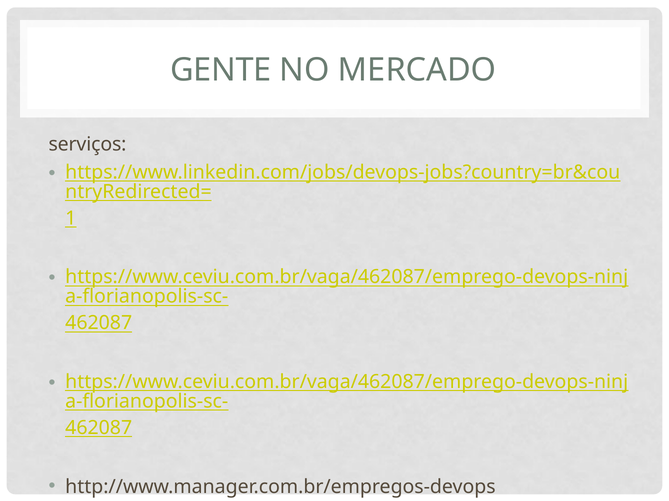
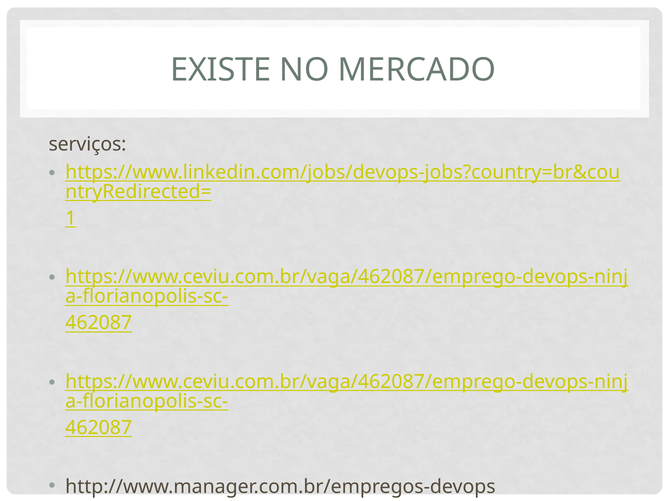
GENTE: GENTE -> EXISTE (221, 70)
